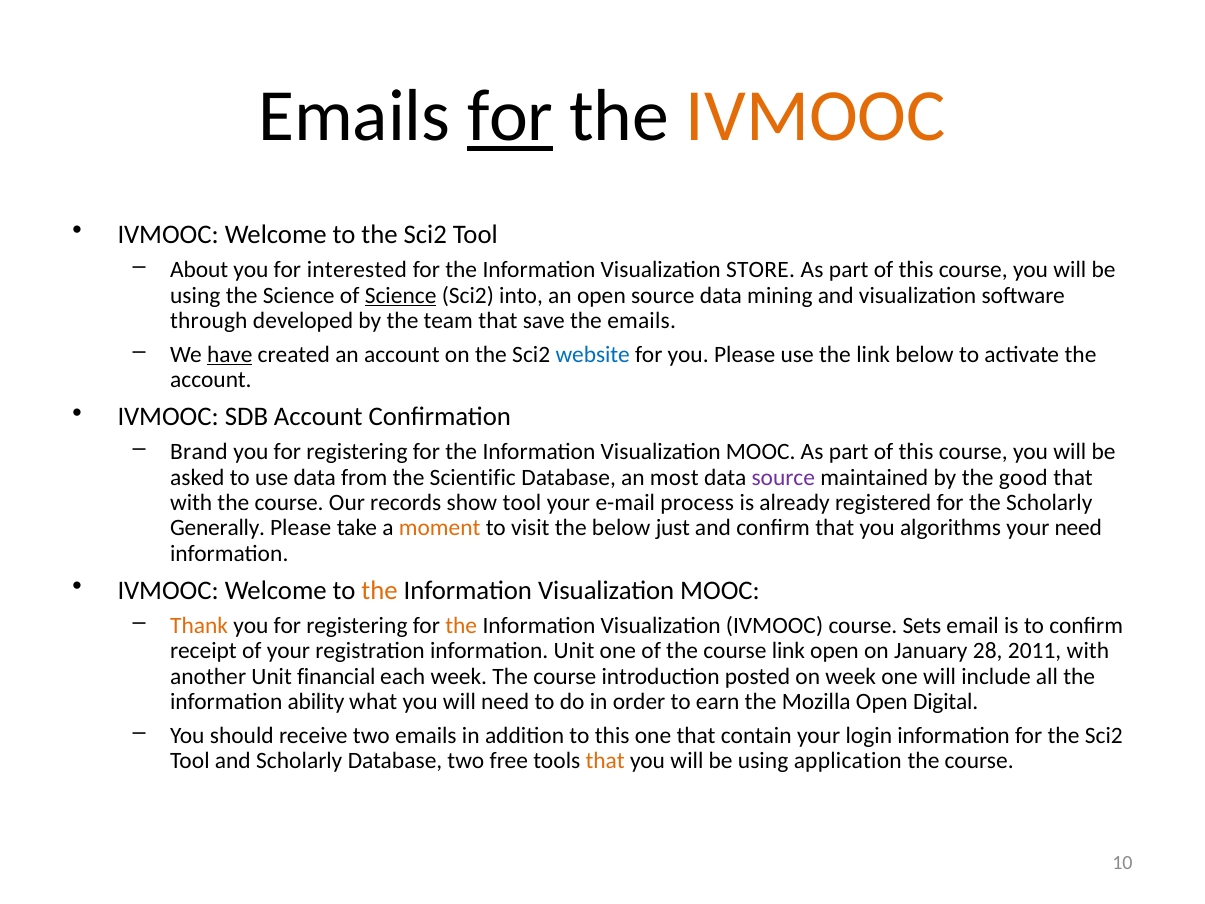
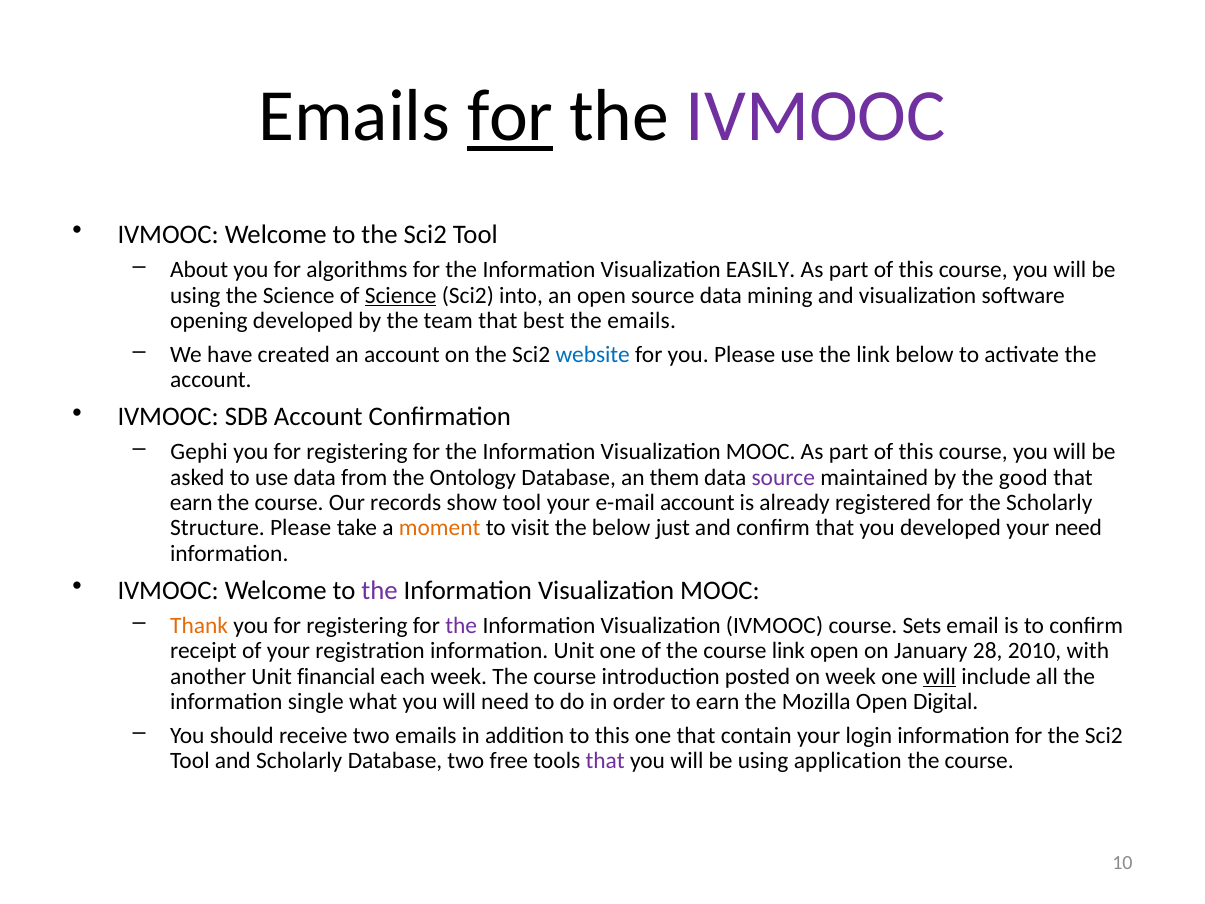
IVMOOC colour: orange -> purple (816, 117)
interested: interested -> algorithms (357, 270)
STORE: STORE -> EASILY (761, 270)
through: through -> opening (209, 321)
save: save -> best (544, 321)
have underline: present -> none (230, 354)
Brand: Brand -> Gephi (199, 452)
Scientific: Scientific -> Ontology (473, 477)
most: most -> them (675, 477)
with: with -> earn (191, 503)
e-mail process: process -> account (697, 503)
Generally: Generally -> Structure (218, 528)
you algorithms: algorithms -> developed (950, 528)
the colour: orange -> purple (380, 591)
the colour: orange -> purple (461, 626)
2011: 2011 -> 2010 (1035, 651)
will underline: none -> present (940, 676)
ability: ability -> single (316, 702)
that colour: orange -> purple (605, 761)
